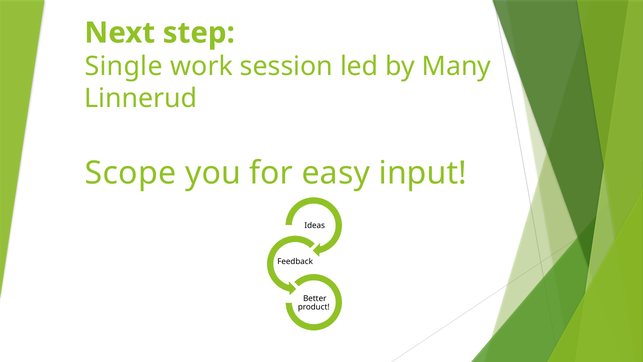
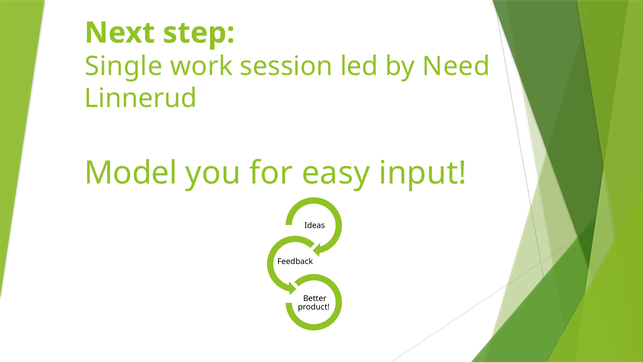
Many: Many -> Need (456, 66)
Scope: Scope -> Model (131, 173)
